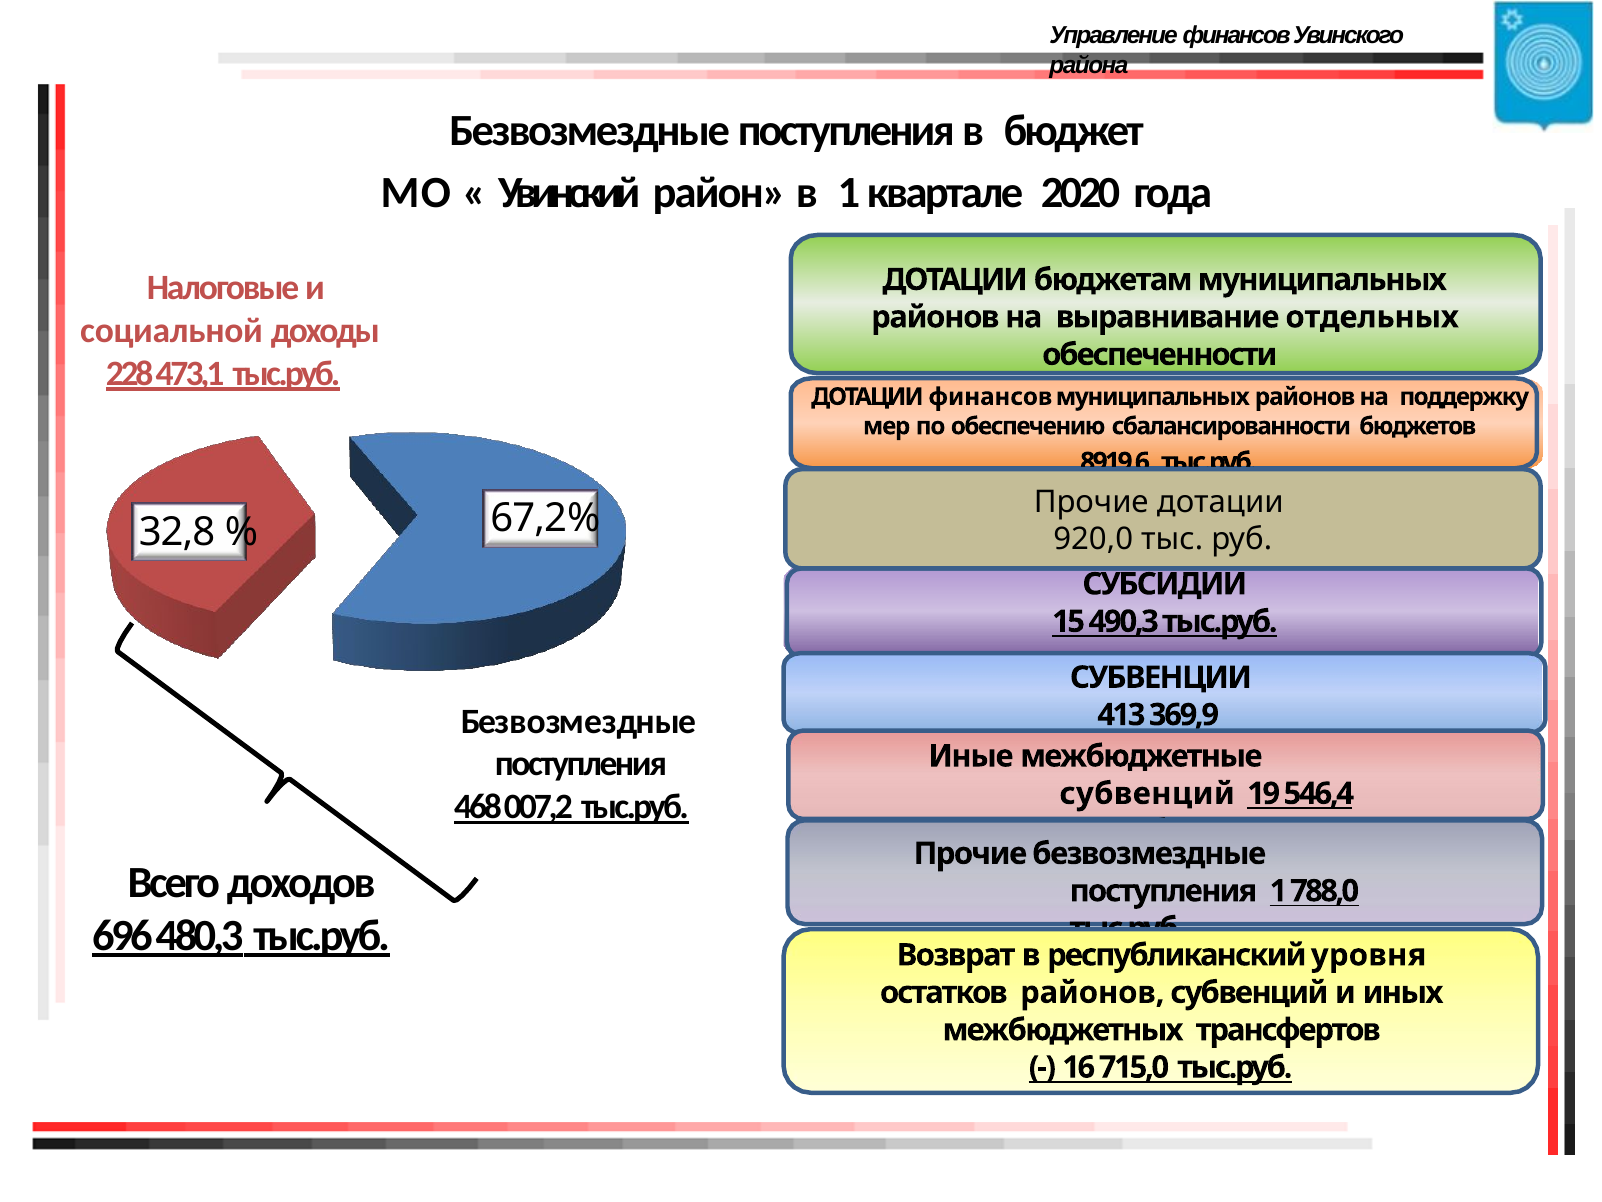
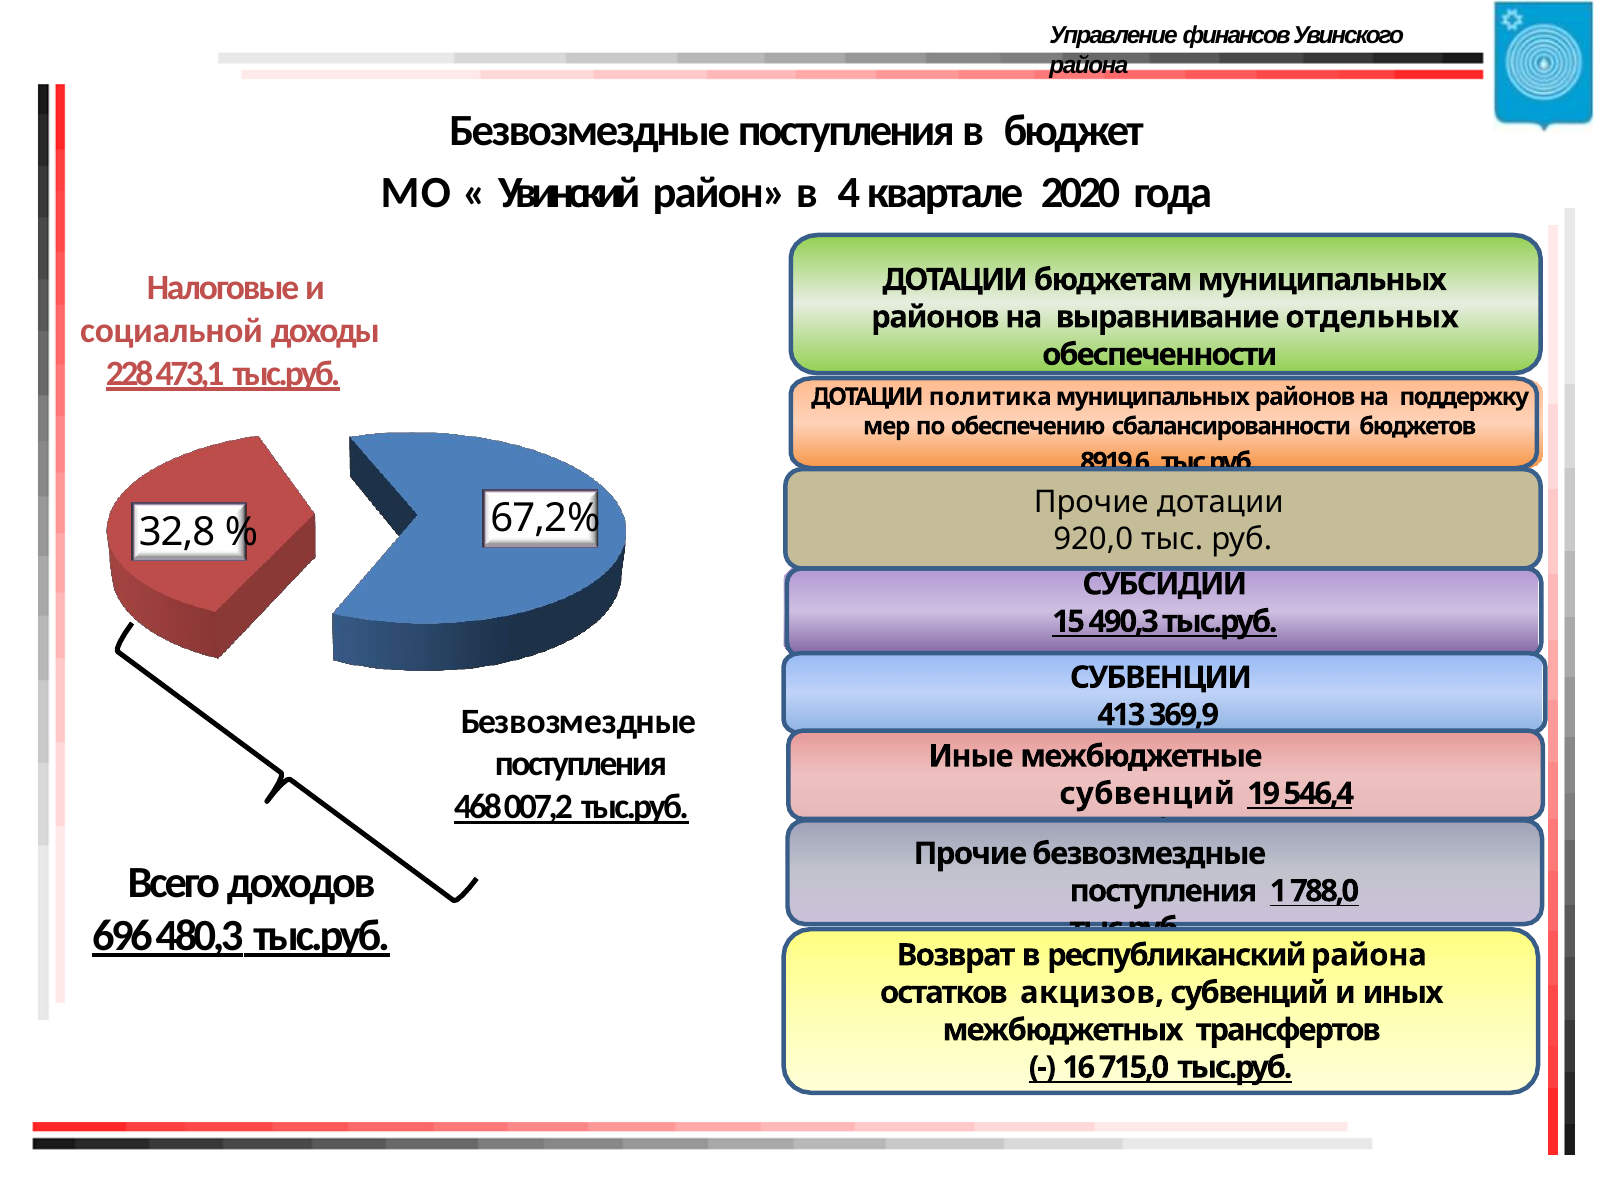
в 1: 1 -> 4 (849, 193)
ДОТАЦИИ финансов: финансов -> политика (990, 397)
республиканский уровня: уровня -> района (1369, 955)
остатков районов: районов -> акцизов (1092, 992)
